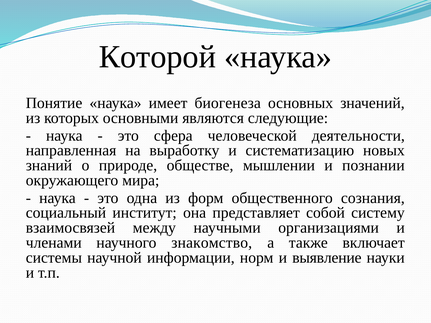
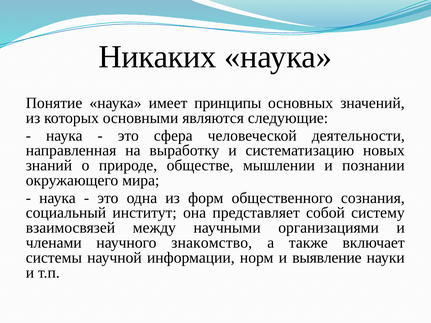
Которой: Которой -> Никаких (158, 57)
биогенеза: биогенеза -> принципы (228, 103)
